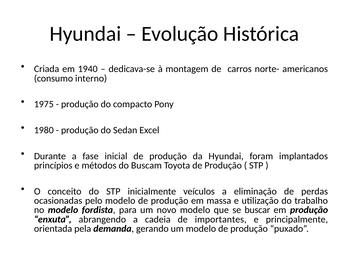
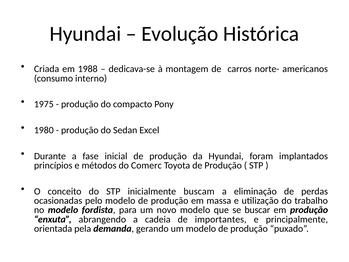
1940: 1940 -> 1988 (88, 69)
Buscam: Buscam -> Comerc (146, 165)
veículos: veículos -> buscam (199, 191)
